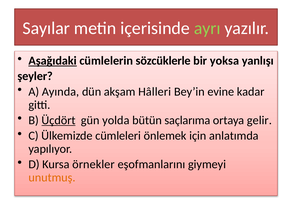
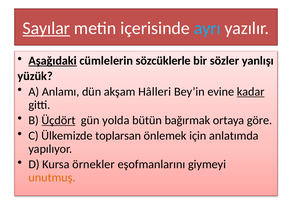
Sayılar underline: none -> present (46, 28)
ayrı colour: light green -> light blue (207, 28)
yoksa: yoksa -> sözler (225, 61)
şeyler: şeyler -> yüzük (35, 76)
Ayında: Ayında -> Anlamı (61, 92)
kadar underline: none -> present (251, 92)
saçlarıma: saçlarıma -> bağırmak (187, 120)
gelir: gelir -> göre (260, 120)
cümleleri: cümleleri -> toplarsan (118, 136)
